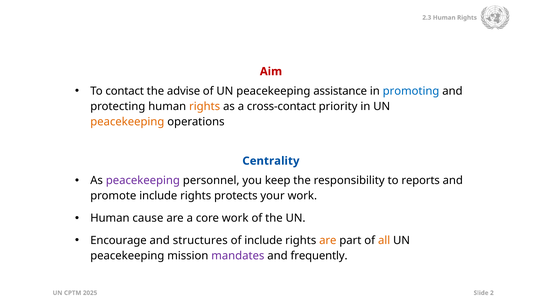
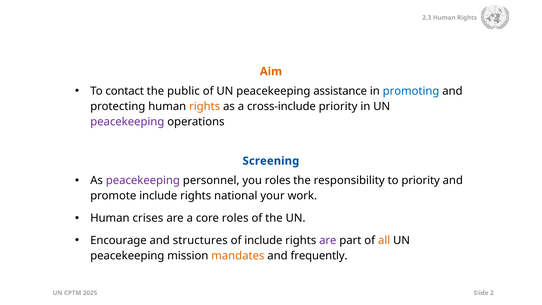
Aim colour: red -> orange (271, 71)
advise: advise -> public (183, 91)
cross-contact: cross-contact -> cross-include (281, 106)
peacekeeping colour: orange -> purple (127, 122)
Centrality: Centrality -> Screening (271, 161)
you keep: keep -> roles (278, 180)
to reports: reports -> priority (421, 180)
protects: protects -> national (236, 196)
cause: cause -> crises (148, 218)
core work: work -> roles (235, 218)
are colour: orange -> purple (328, 240)
mandates colour: purple -> orange (238, 256)
